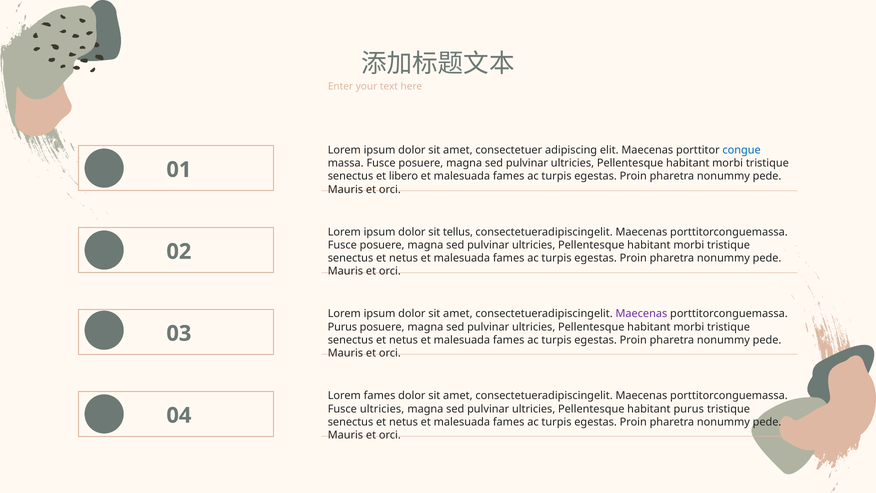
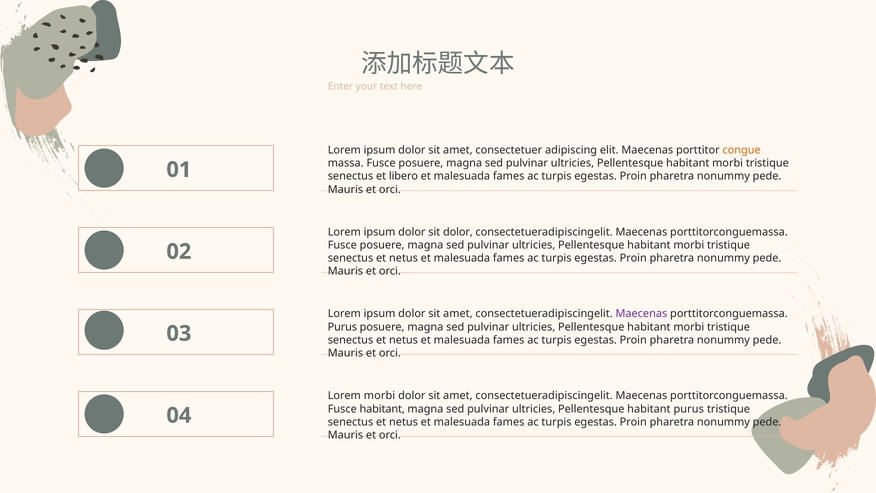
congue colour: blue -> orange (742, 150)
sit tellus: tellus -> dolor (458, 232)
Lorem fames: fames -> morbi (379, 396)
Fusce ultricies: ultricies -> habitant (382, 409)
